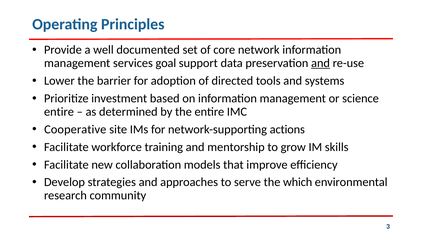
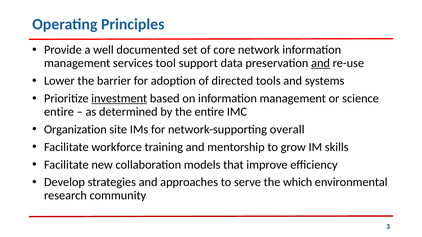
goal: goal -> tool (166, 63)
investment underline: none -> present (119, 99)
Cooperative: Cooperative -> Organization (75, 130)
actions: actions -> overall (287, 130)
